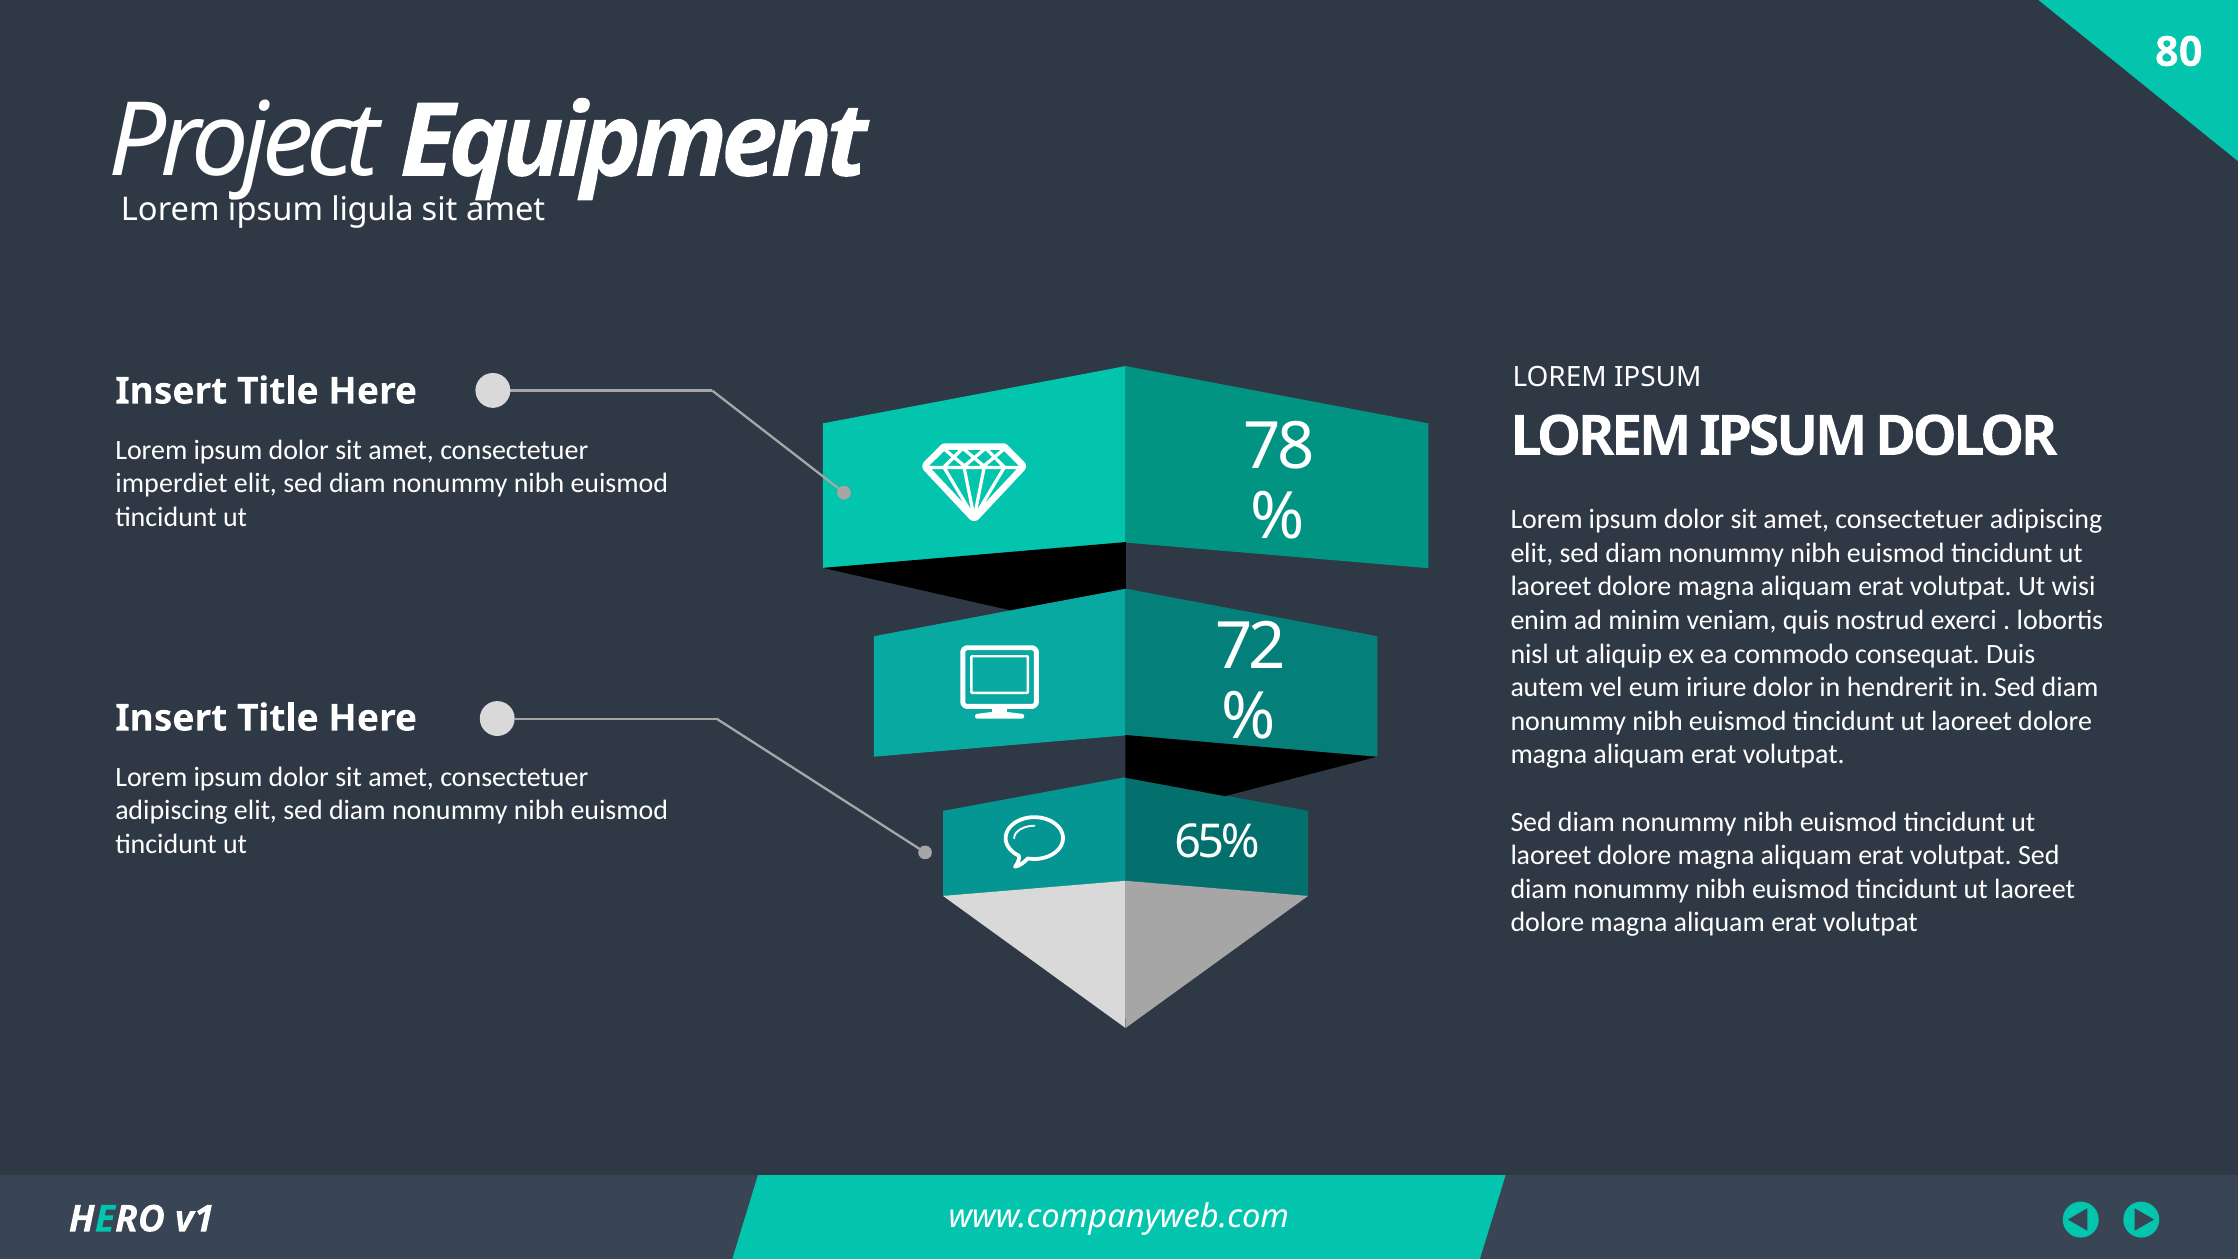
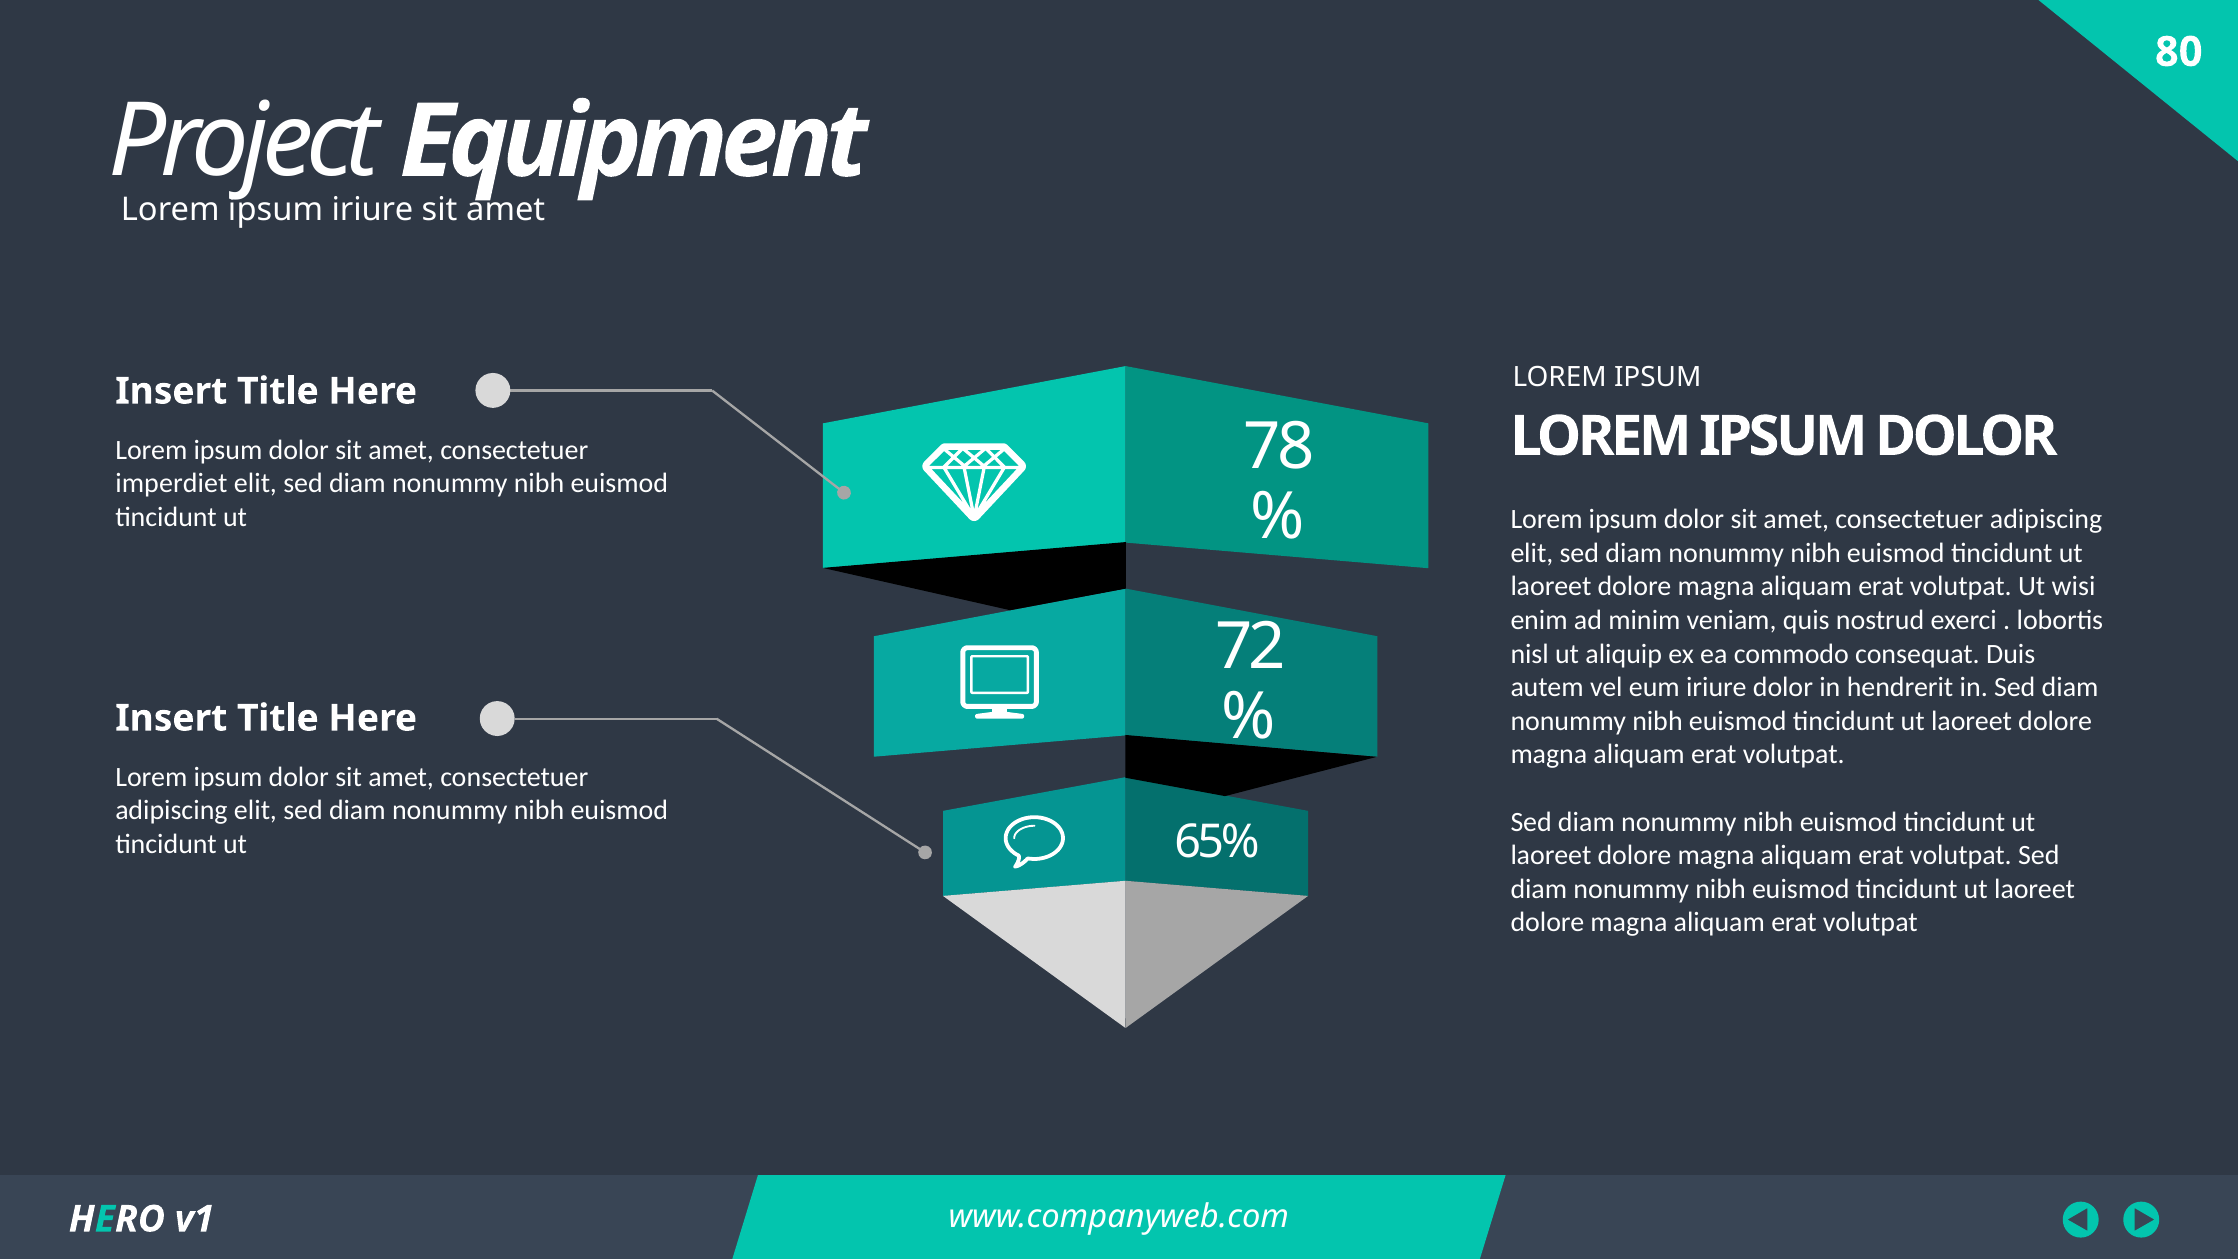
ligula: ligula -> iriure (372, 210)
